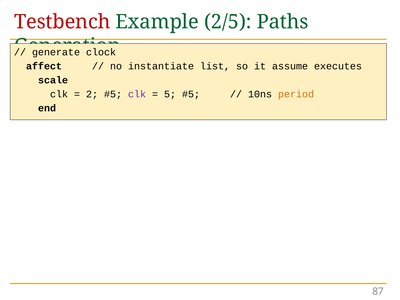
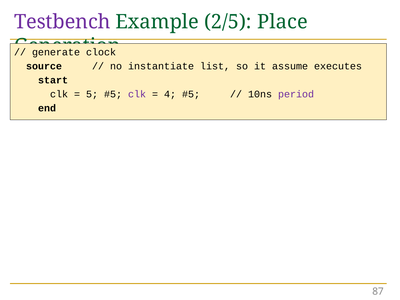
Testbench colour: red -> purple (62, 22)
Paths: Paths -> Place (283, 22)
affect: affect -> source (44, 66)
scale: scale -> start (53, 80)
2: 2 -> 5 (92, 94)
5: 5 -> 4 (170, 94)
period colour: orange -> purple (296, 94)
